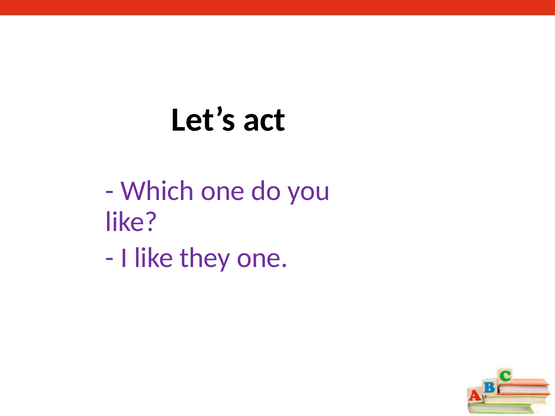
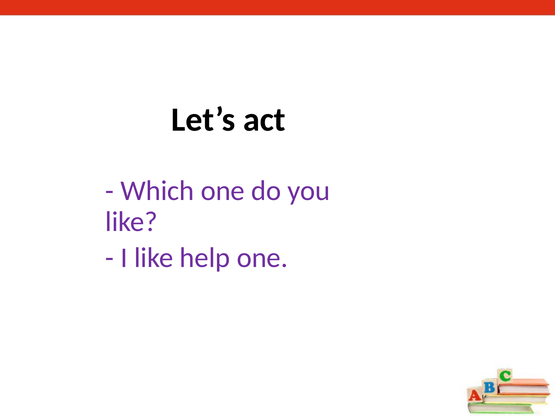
they: they -> help (205, 258)
